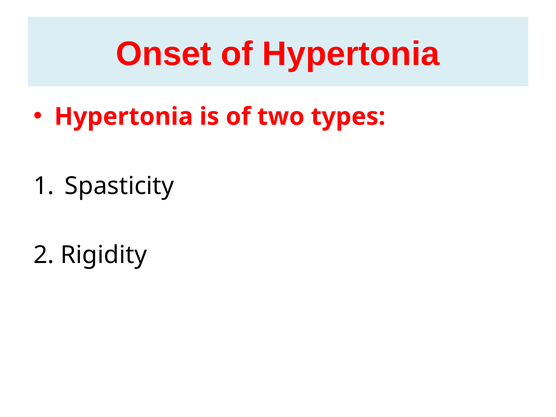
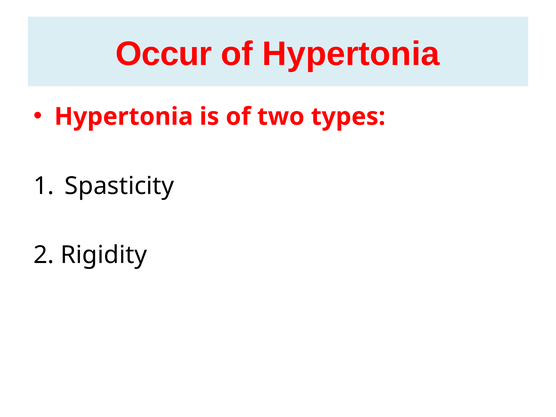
Onset: Onset -> Occur (164, 54)
